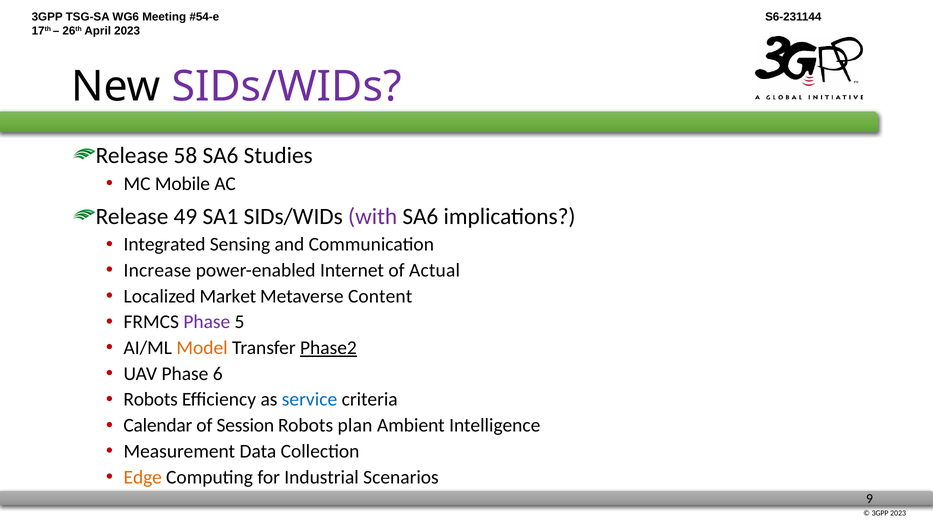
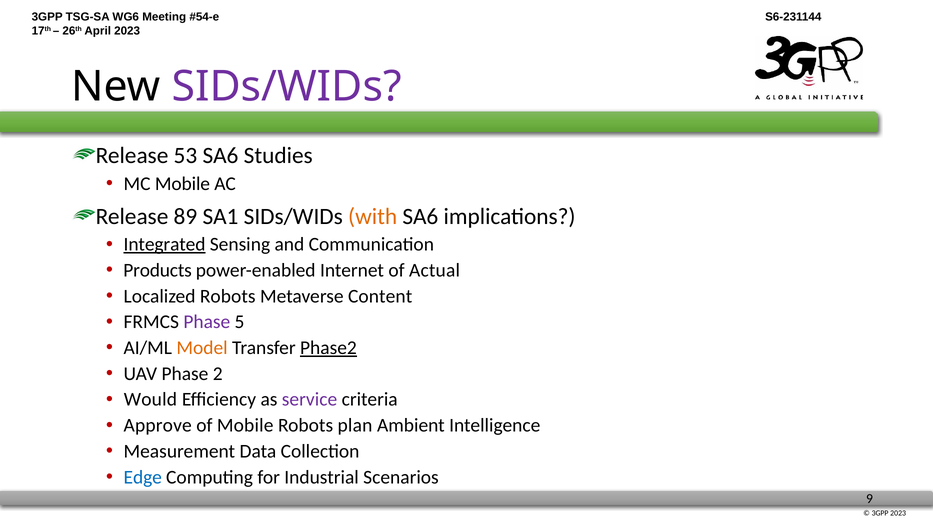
58: 58 -> 53 (185, 156)
49: 49 -> 89 (185, 216)
with colour: purple -> orange (373, 216)
Integrated underline: none -> present (165, 244)
Increase: Increase -> Products (158, 270)
Localized Market: Market -> Robots (228, 296)
6: 6 -> 2 (218, 374)
Robots: Robots -> Would (150, 399)
service colour: blue -> purple (310, 399)
Calendar: Calendar -> Approve (158, 425)
of Session: Session -> Mobile (245, 425)
Edge colour: orange -> blue (143, 477)
